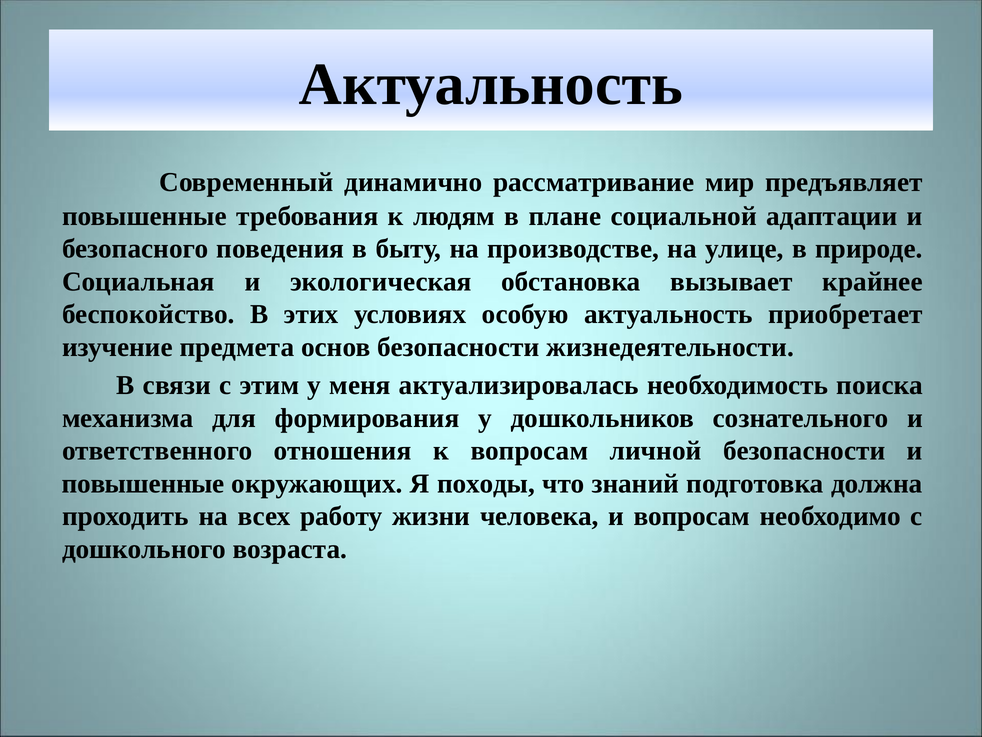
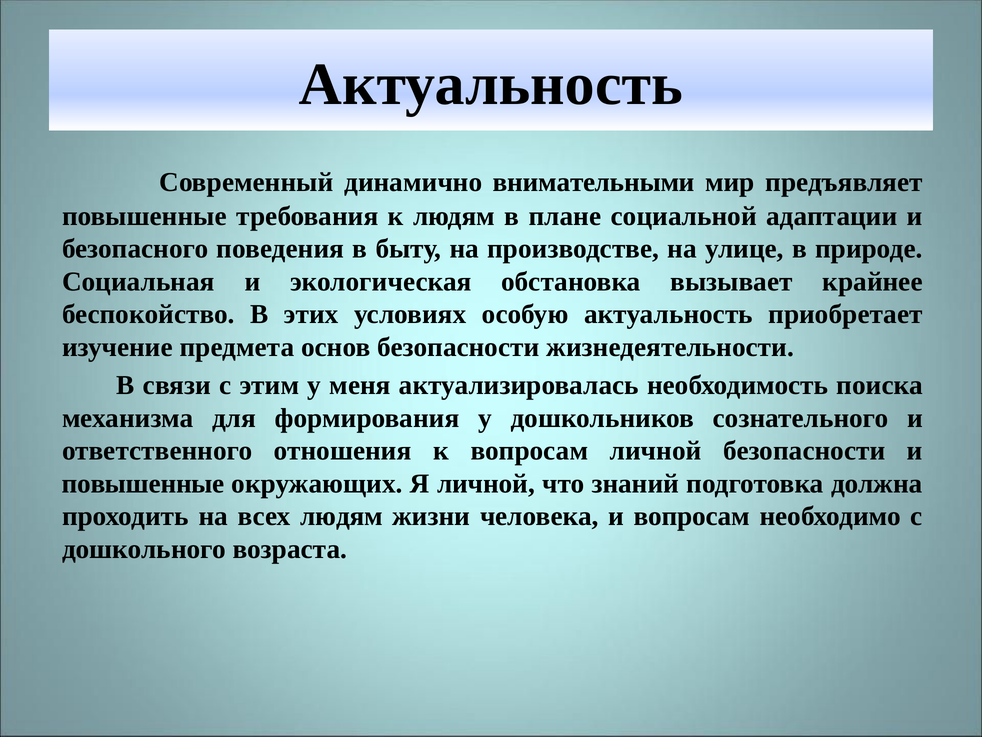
рассматривание: рассматривание -> внимательными (594, 182)
Я походы: походы -> личной (486, 483)
всех работу: работу -> людям (342, 516)
